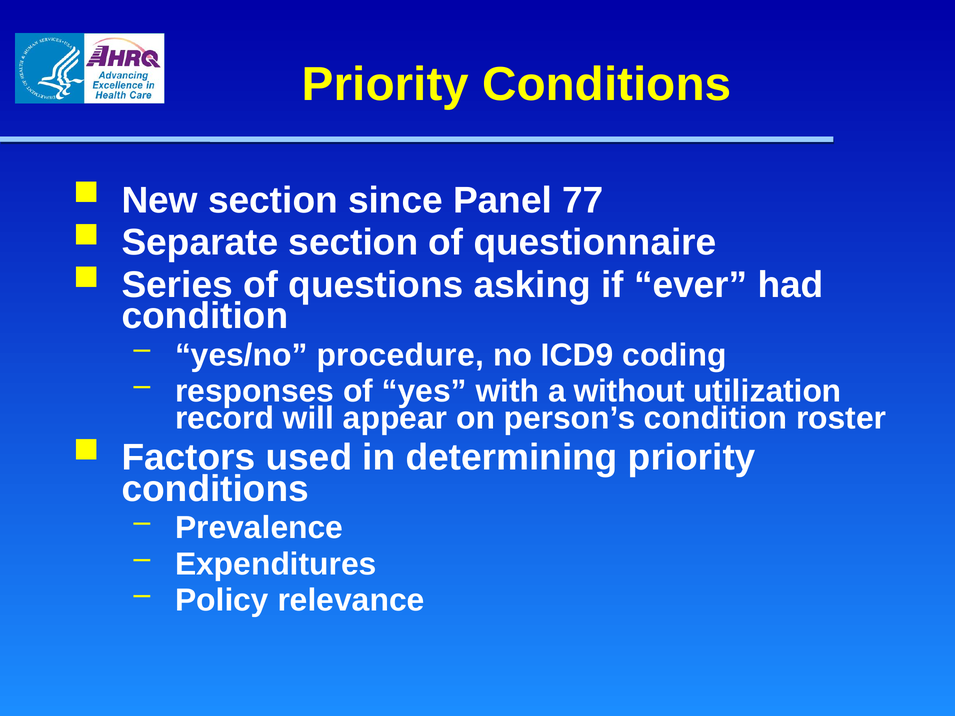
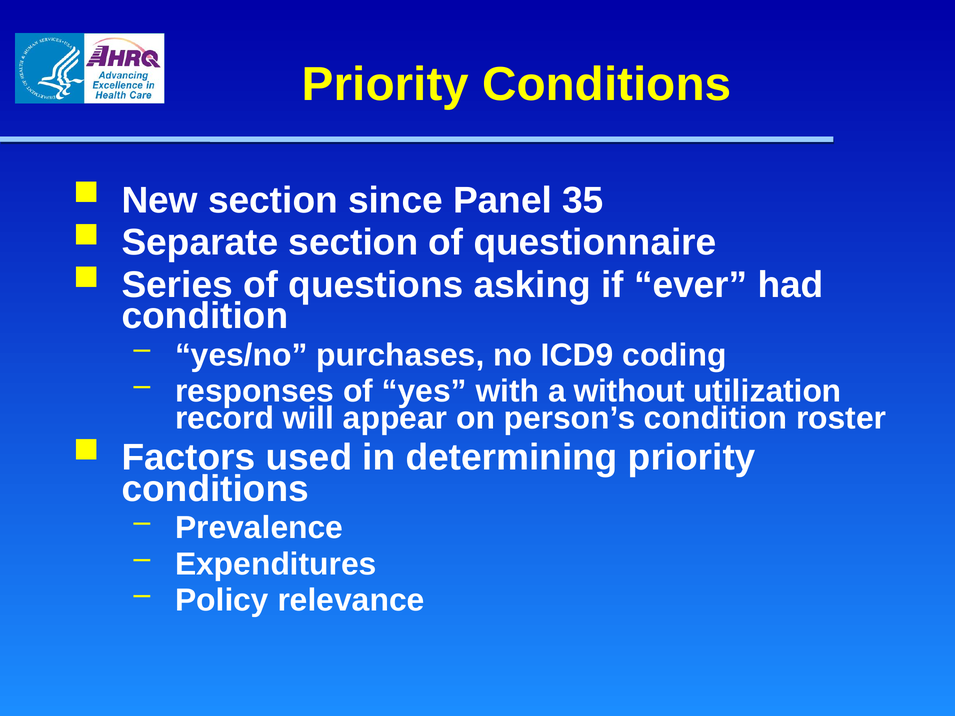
77: 77 -> 35 (583, 200)
procedure: procedure -> purchases (400, 355)
